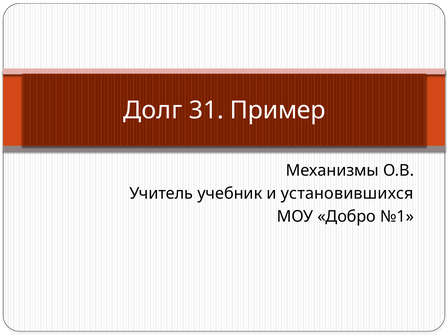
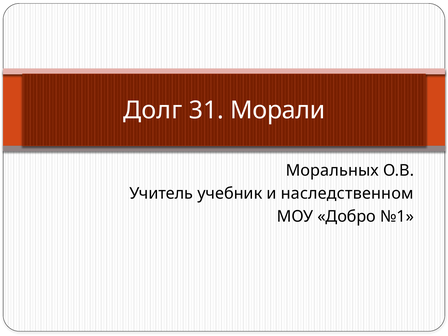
Пример: Пример -> Морали (278, 110)
Механизмы: Механизмы -> Моральных (332, 171)
установившихся: установившихся -> наследственном (347, 194)
